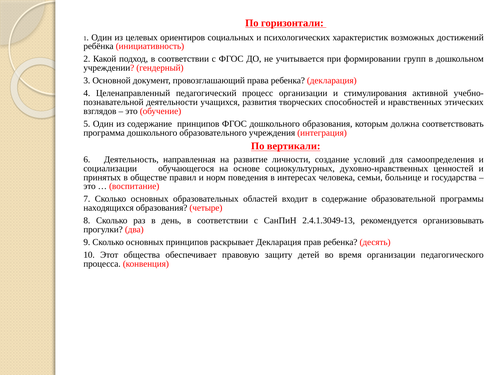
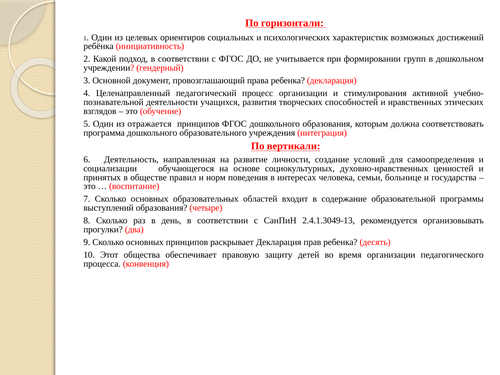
из содержание: содержание -> отражается (150, 124)
находящихся: находящихся -> выступлений (109, 208)
